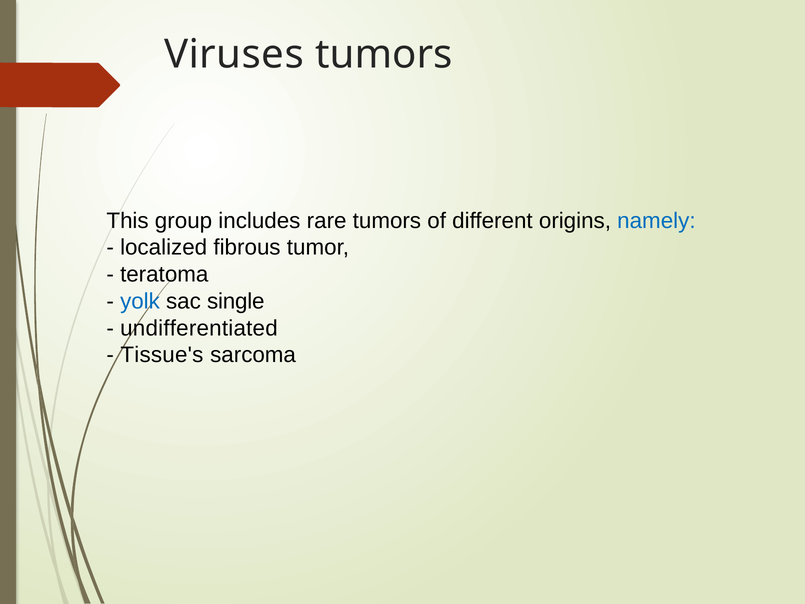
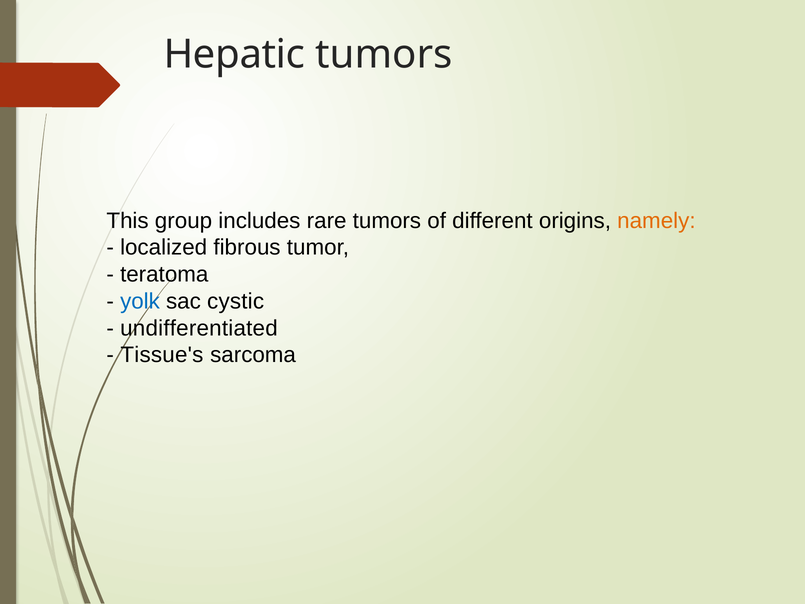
Viruses: Viruses -> Hepatic (234, 55)
namely colour: blue -> orange (656, 221)
single: single -> cystic (236, 301)
